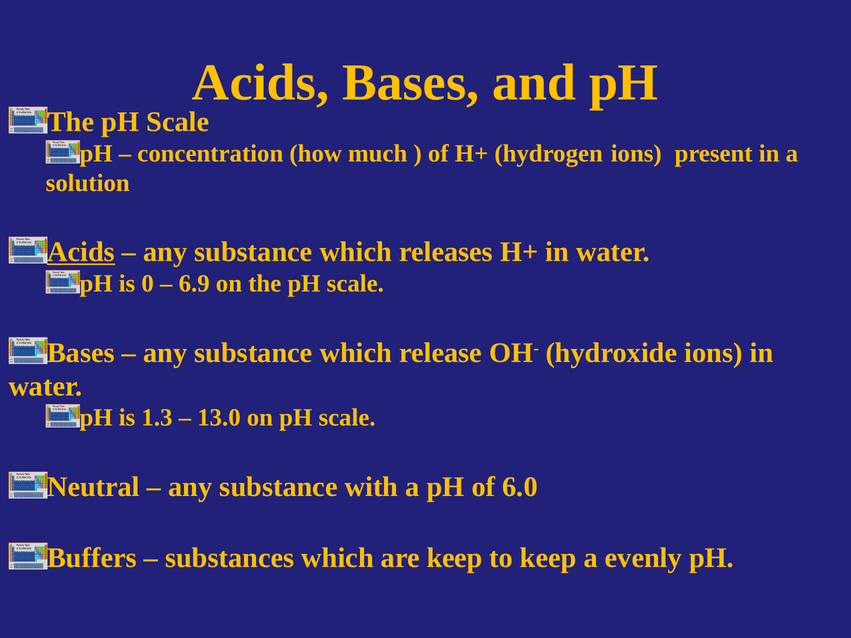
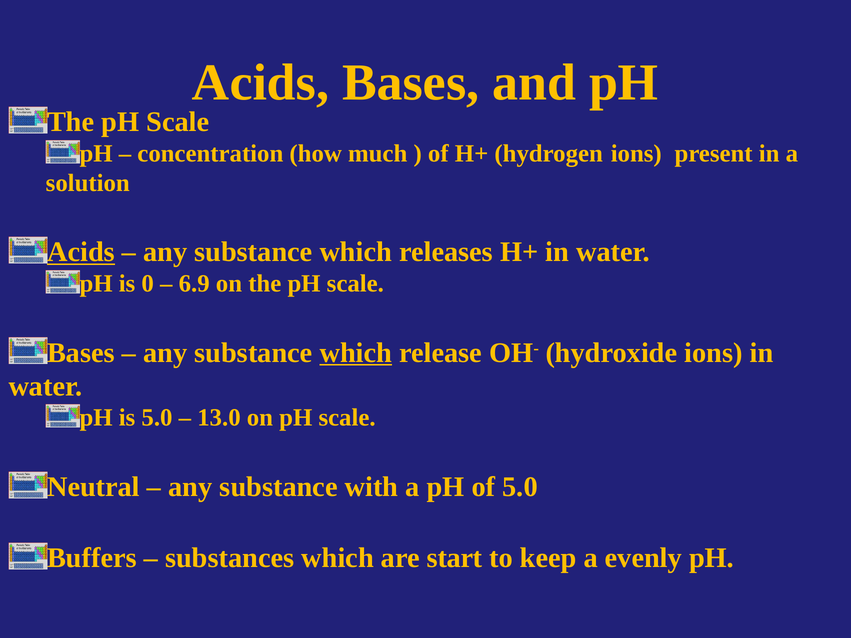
which underline: none -> present (356, 353)
is 1.3: 1.3 -> 5.0 (157, 418)
of 6.0: 6.0 -> 5.0 (520, 487)
are keep: keep -> start (455, 558)
